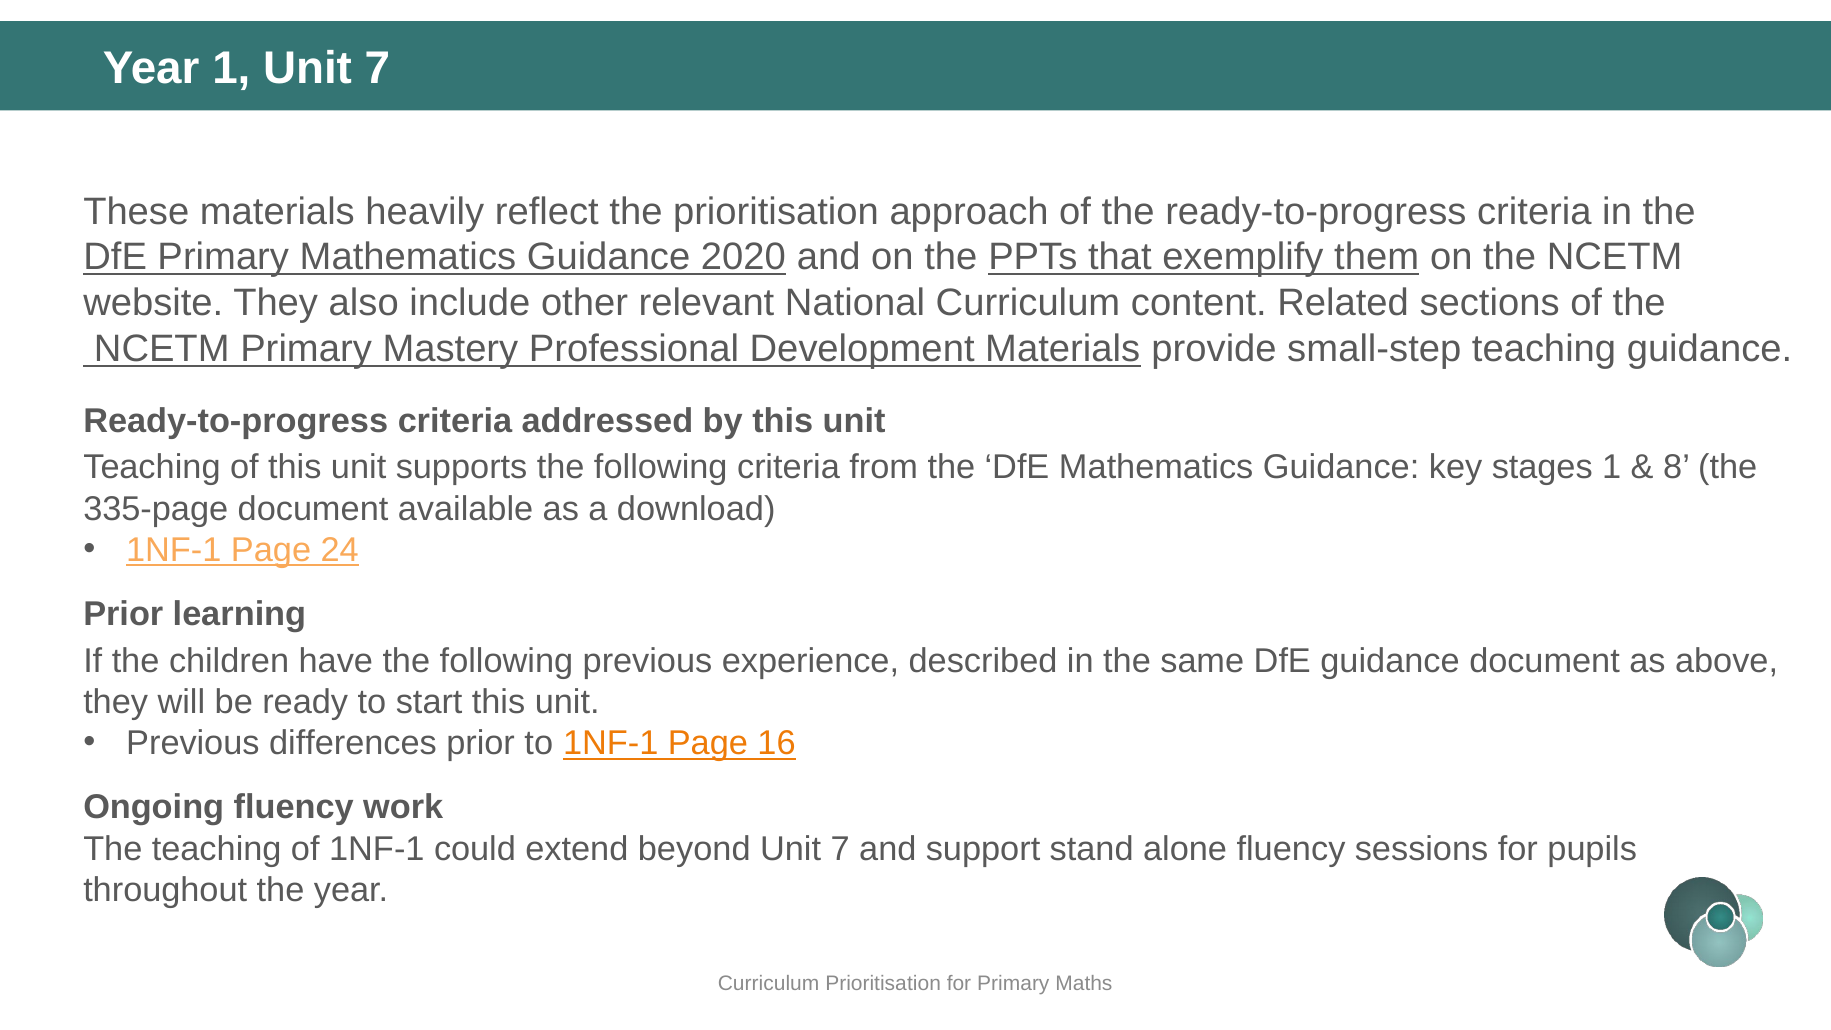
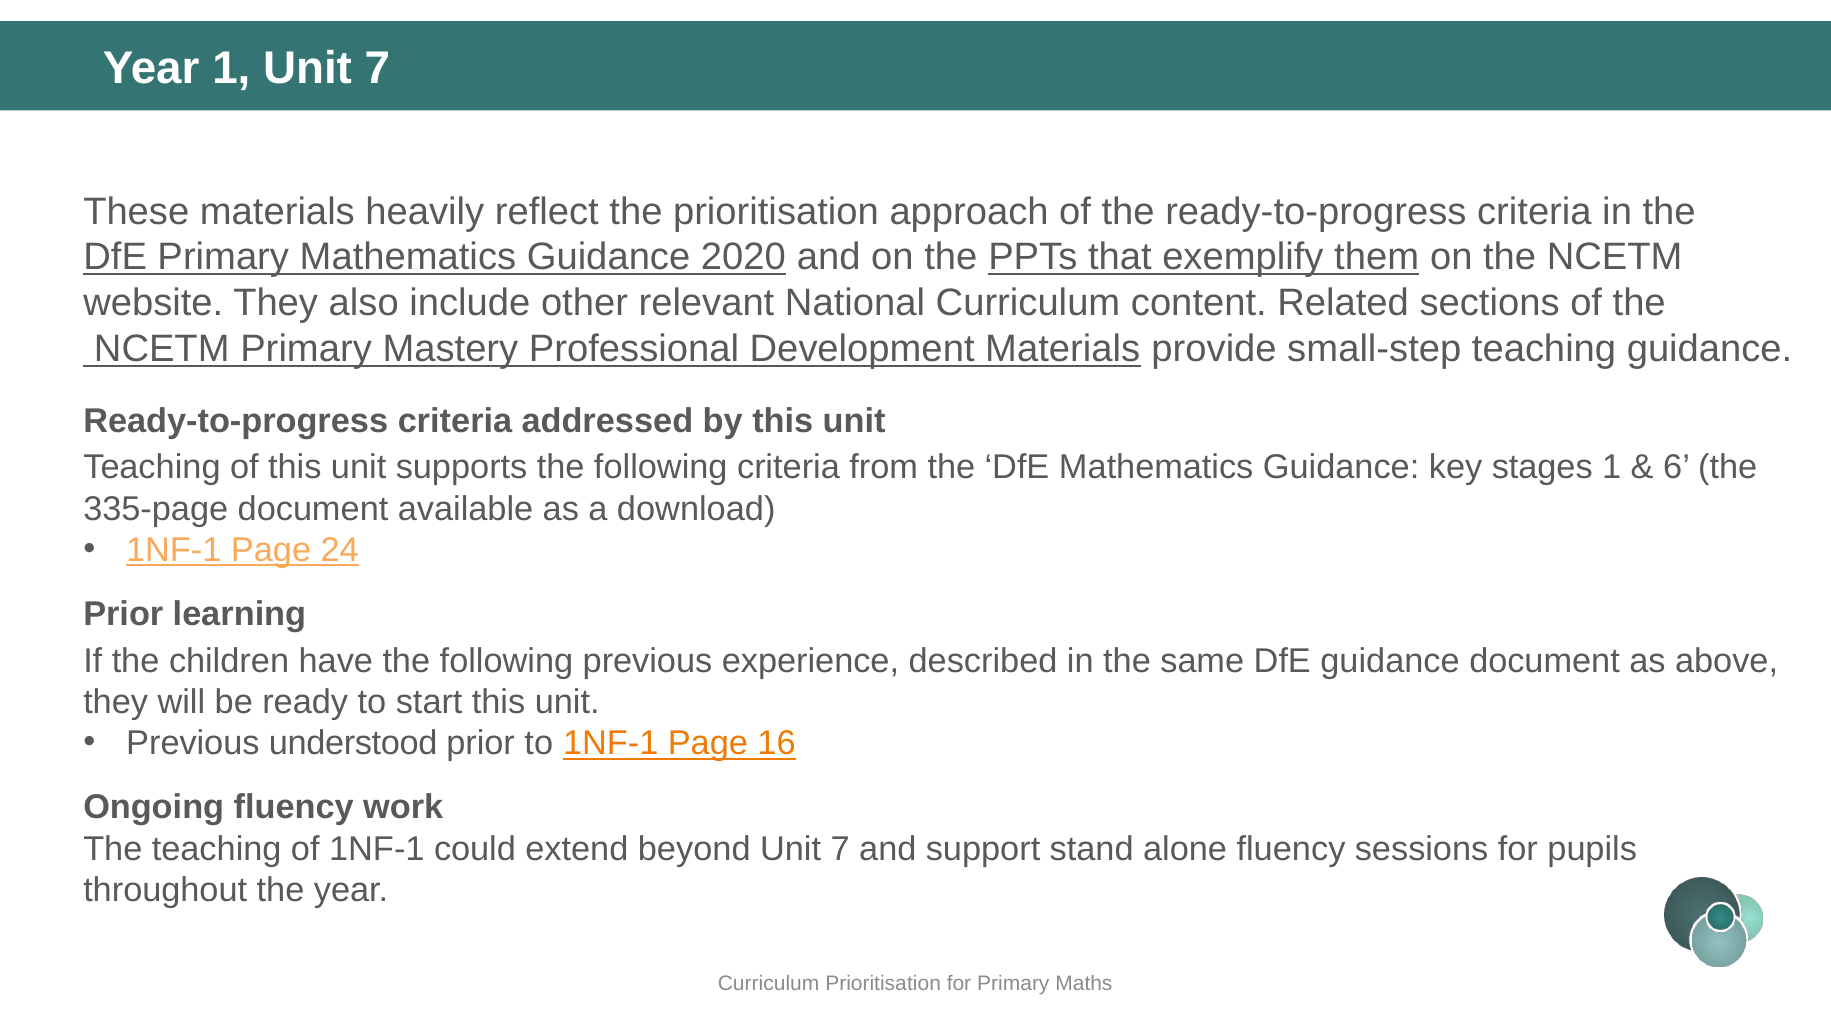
8: 8 -> 6 (1677, 468)
differences: differences -> understood (353, 743)
